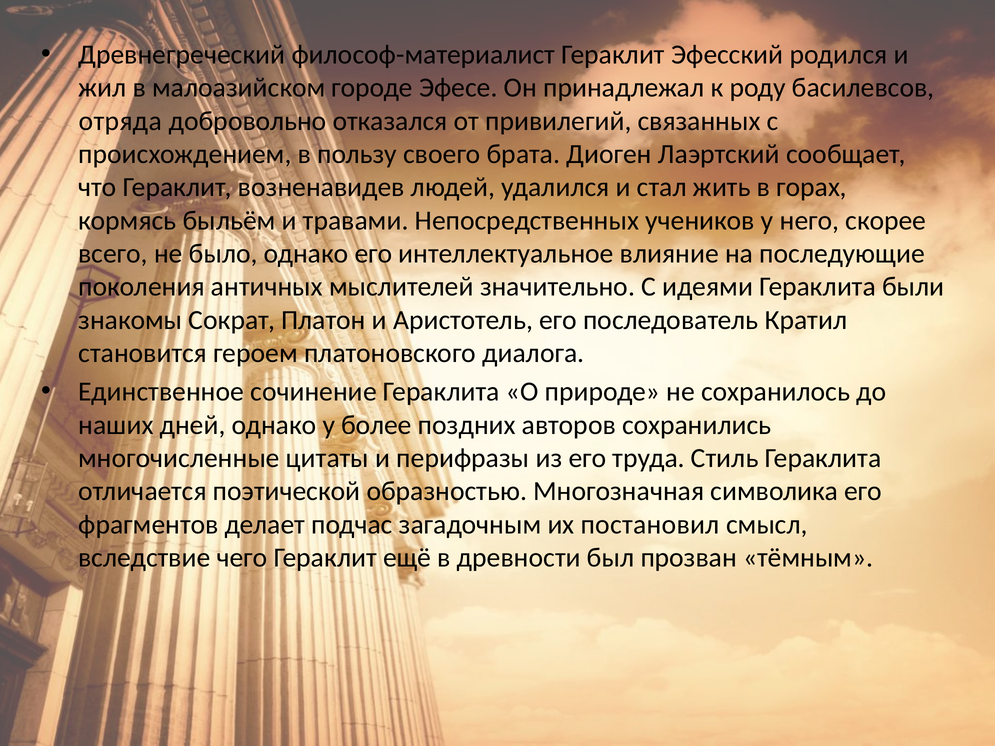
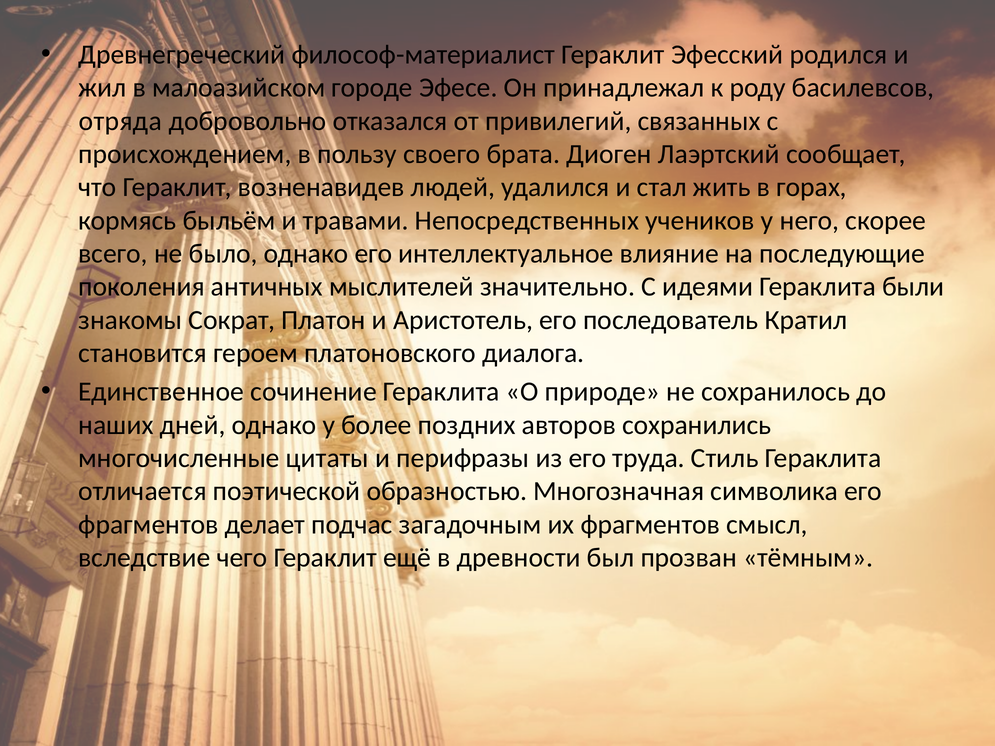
их постановил: постановил -> фрагментов (650, 525)
